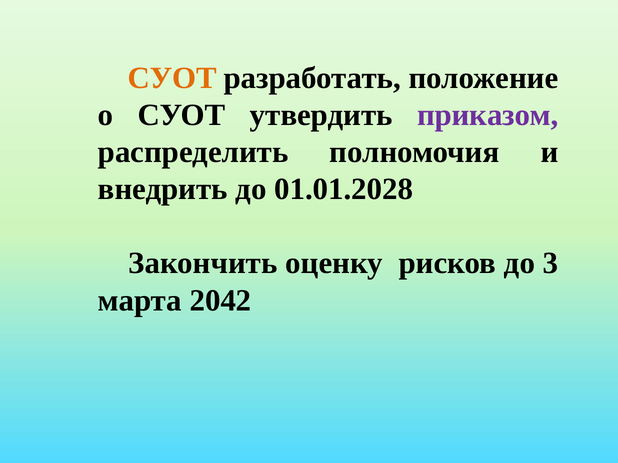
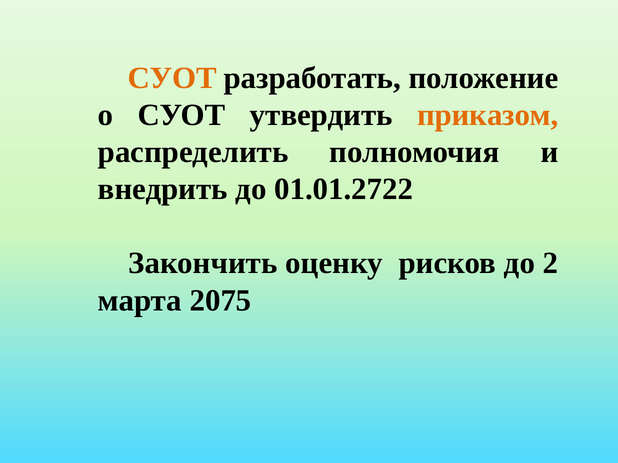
приказом colour: purple -> orange (488, 115)
01.01.2028: 01.01.2028 -> 01.01.2722 (344, 189)
3: 3 -> 2 (551, 264)
2042: 2042 -> 2075 (221, 301)
